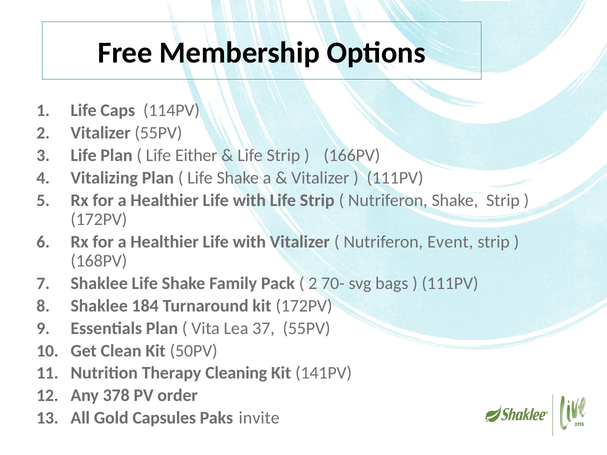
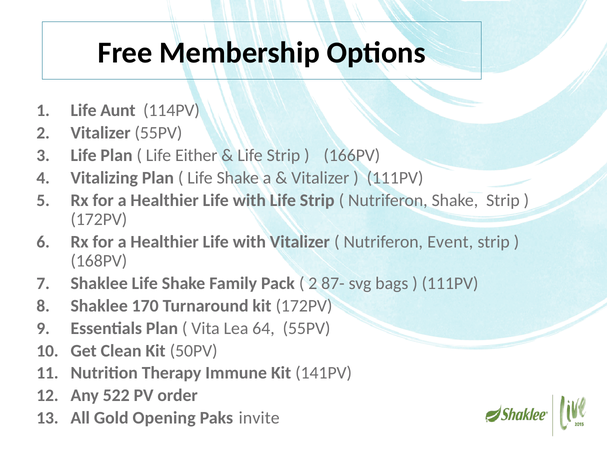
Caps: Caps -> Aunt (118, 111)
70-: 70- -> 87- (333, 284)
184: 184 -> 170 (145, 306)
37: 37 -> 64 (264, 328)
Cleaning: Cleaning -> Immune (236, 373)
378: 378 -> 522 (116, 396)
Capsules: Capsules -> Opening (164, 418)
